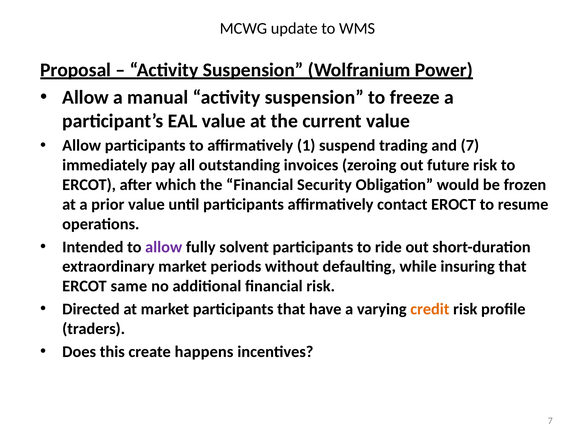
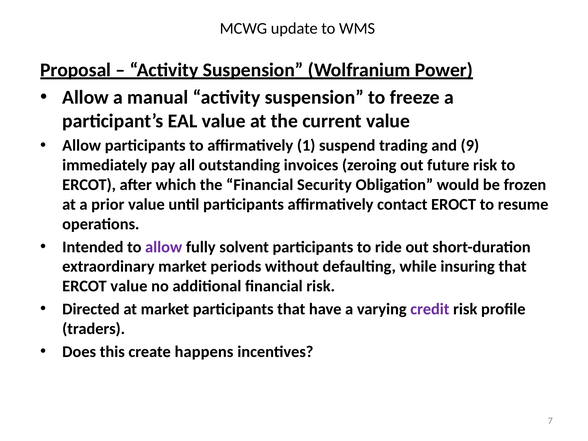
and 7: 7 -> 9 (470, 146)
ERCOT same: same -> value (129, 286)
credit colour: orange -> purple (430, 309)
